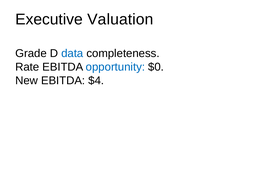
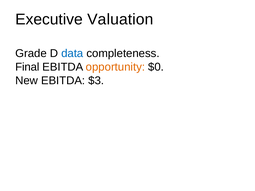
Rate: Rate -> Final (27, 67)
opportunity colour: blue -> orange (115, 67)
$4: $4 -> $3 (96, 81)
